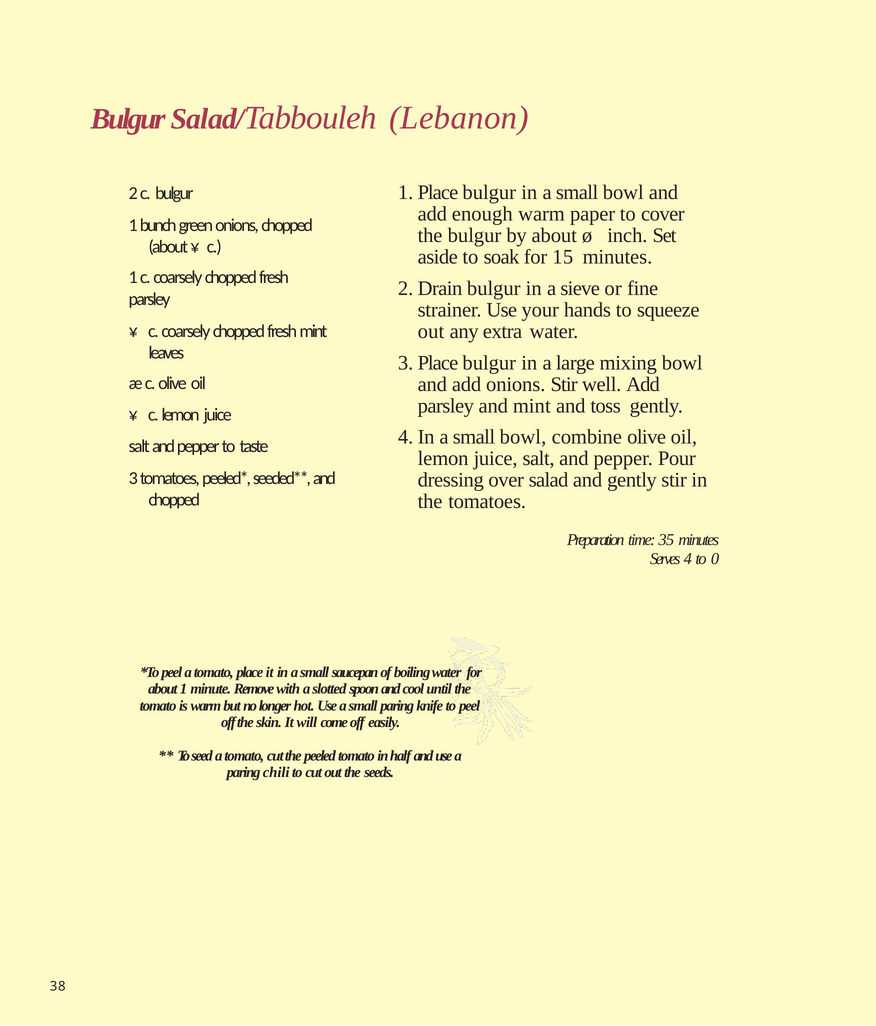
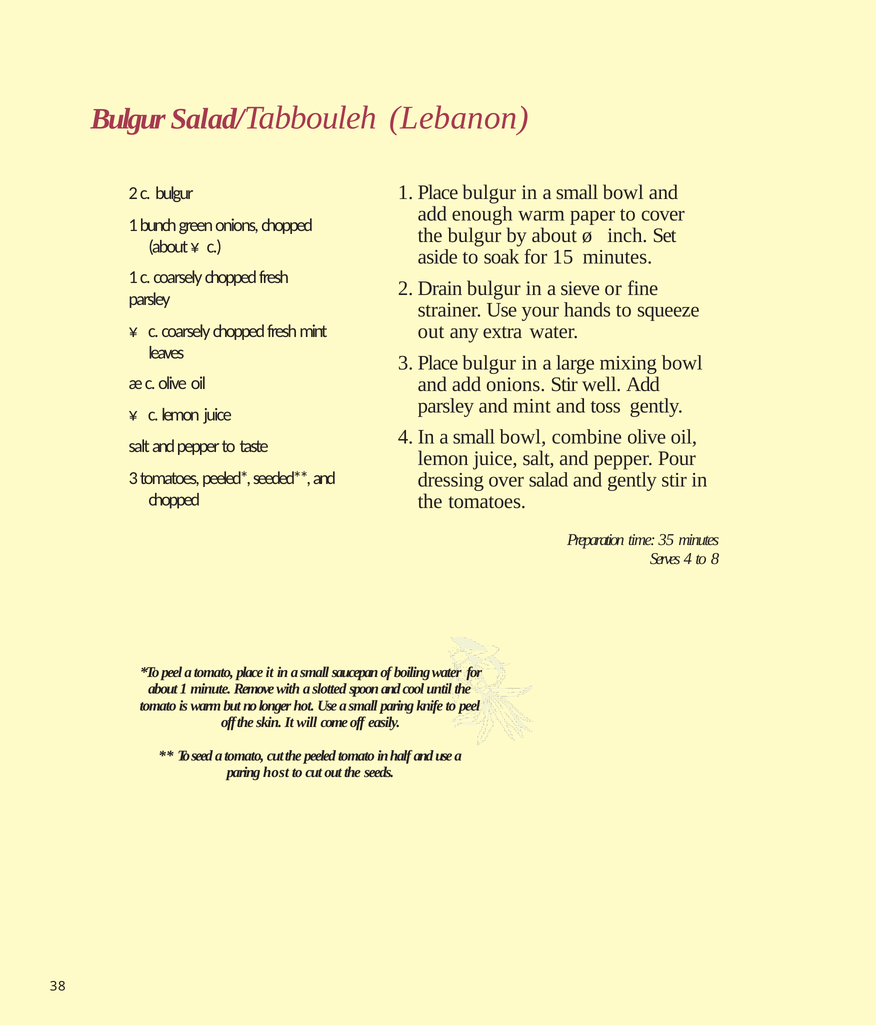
0: 0 -> 8 (715, 559)
chili: chili -> host (276, 772)
